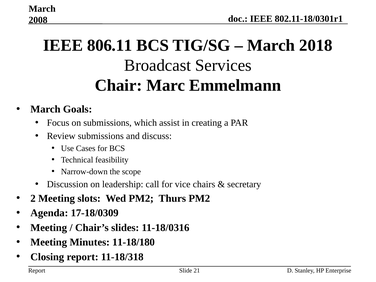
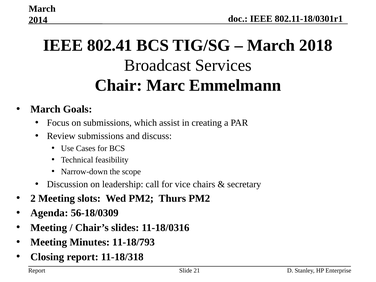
2008: 2008 -> 2014 (38, 20)
806.11: 806.11 -> 802.41 (110, 45)
17-18/0309: 17-18/0309 -> 56-18/0309 (95, 213)
11-18/180: 11-18/180 -> 11-18/793 (134, 242)
